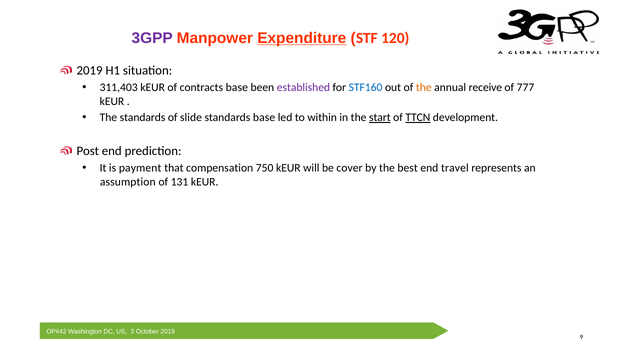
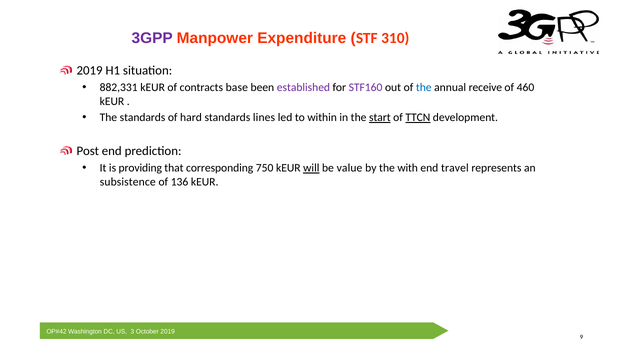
Expenditure underline: present -> none (302, 38)
120: 120 -> 310 (395, 38)
311,403: 311,403 -> 882,331 (119, 88)
STF160 colour: blue -> purple (366, 88)
the colour: orange -> blue (424, 88)
777: 777 -> 460 (526, 88)
slide: slide -> hard (191, 118)
standards base: base -> lines (264, 118)
payment: payment -> providing (140, 168)
compensation: compensation -> corresponding (220, 168)
will underline: none -> present (311, 168)
cover: cover -> value (350, 168)
best: best -> with (408, 168)
assumption: assumption -> subsistence (128, 182)
131: 131 -> 136 (180, 182)
